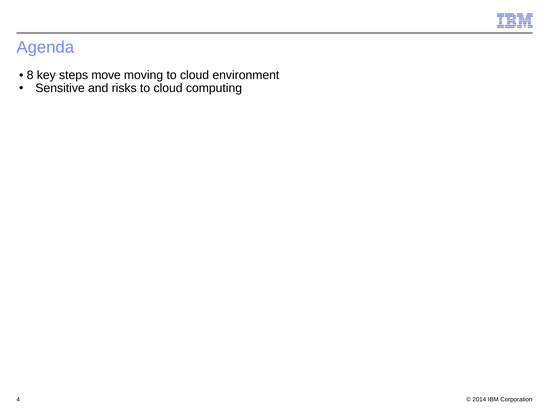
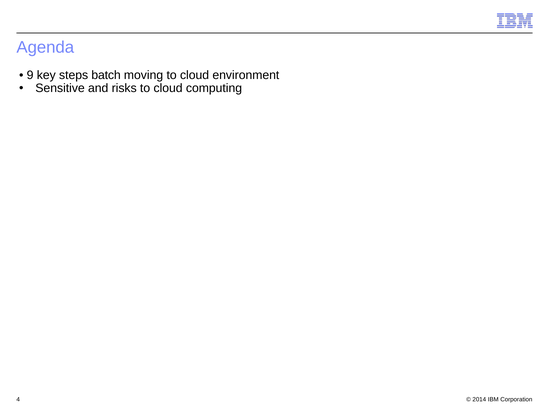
8: 8 -> 9 (30, 75)
move: move -> batch (106, 75)
